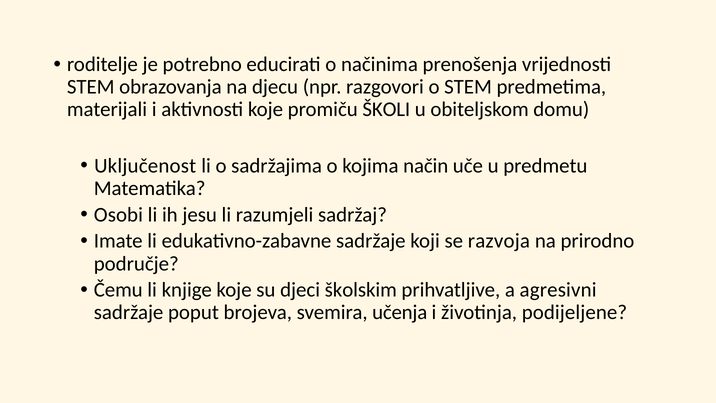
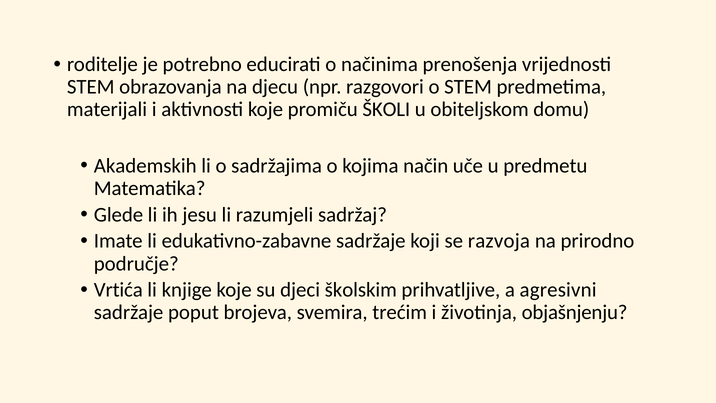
Uključenost: Uključenost -> Akademskih (145, 166)
Osobi: Osobi -> Glede (118, 215)
Čemu: Čemu -> Vrtića (118, 290)
učenja: učenja -> trećim (400, 312)
podijeljene: podijeljene -> objašnjenju (575, 312)
